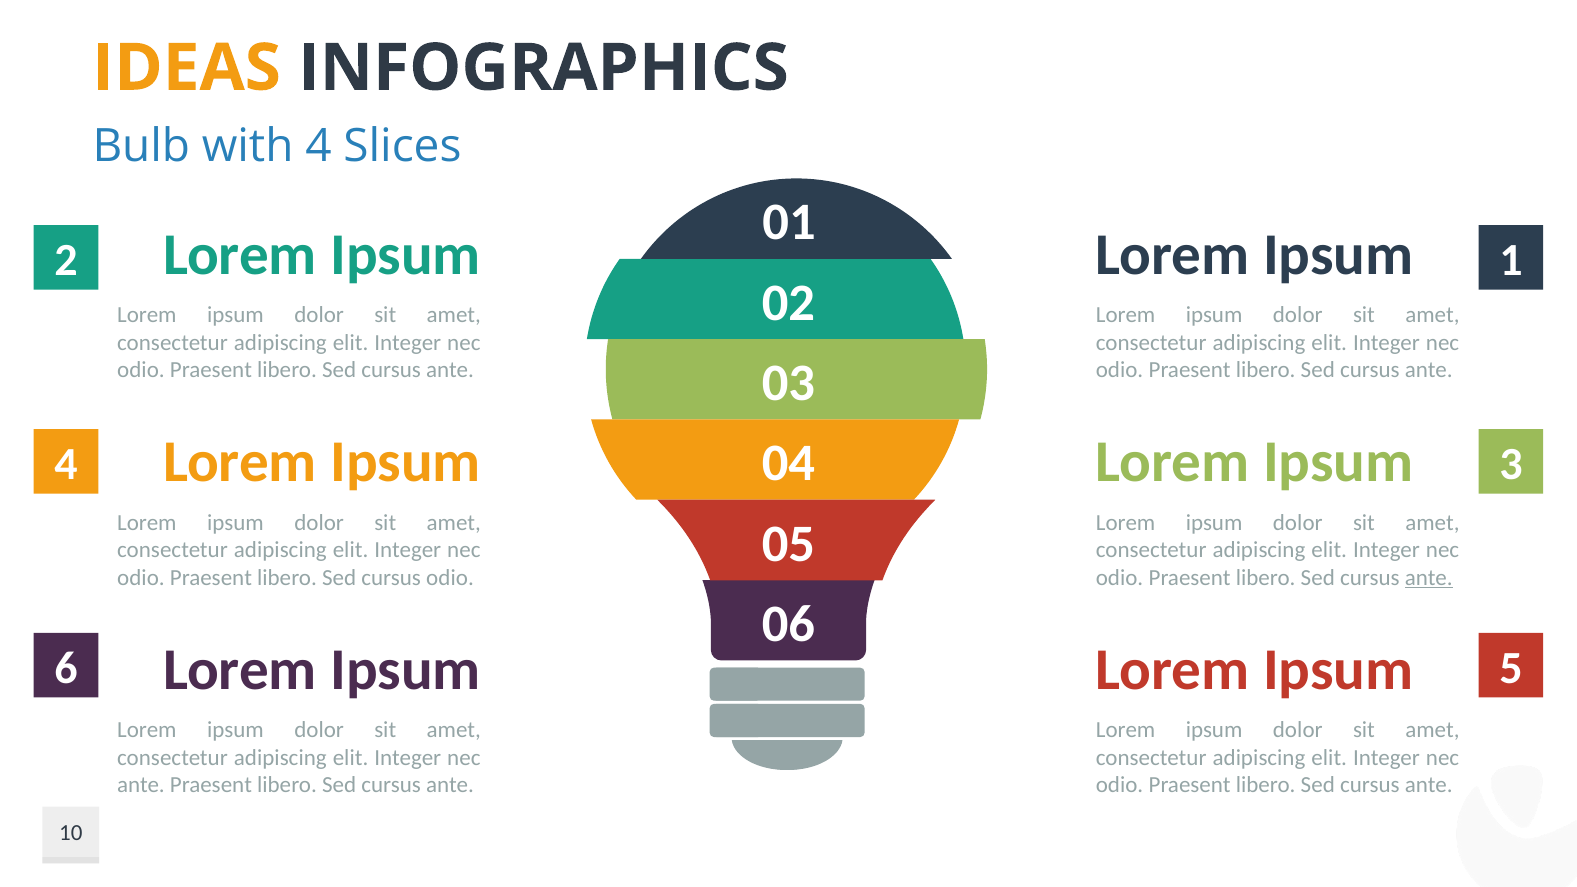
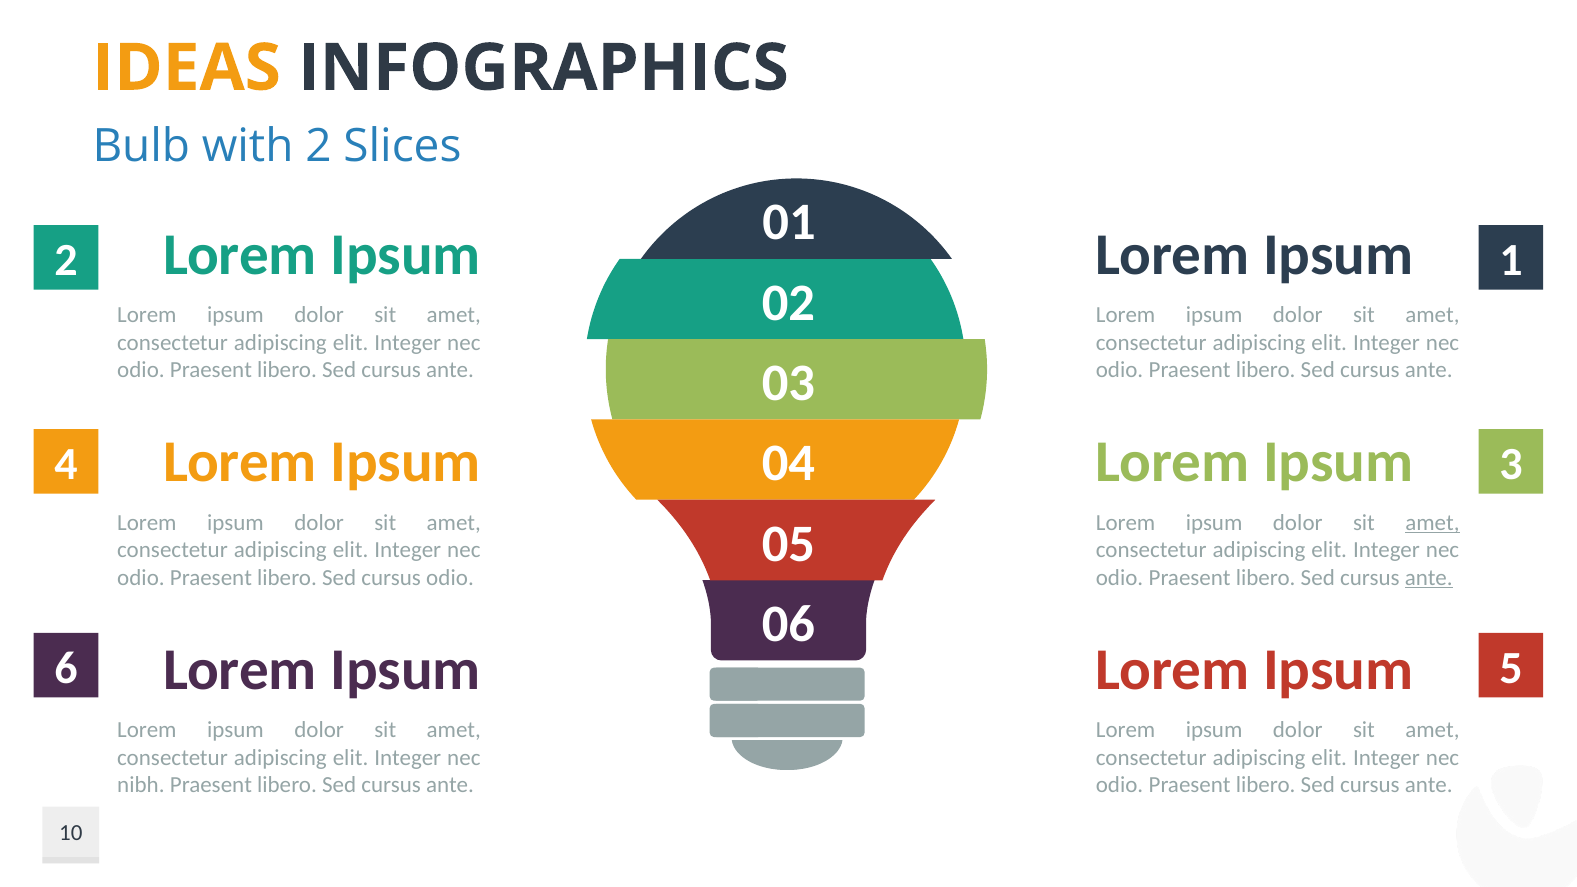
with 4: 4 -> 2 (319, 146)
amet underline: none -> present (1432, 522)
ante: ante -> nibh (141, 785)
